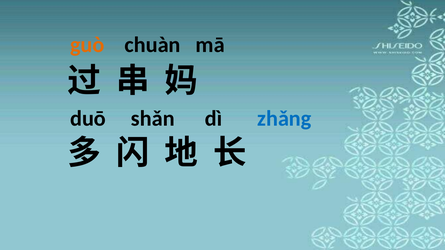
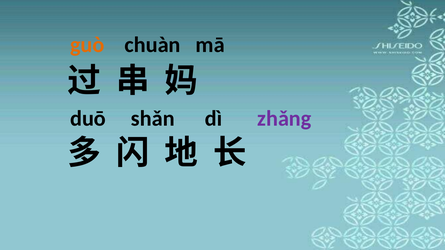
zhǎng colour: blue -> purple (284, 119)
